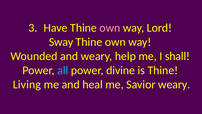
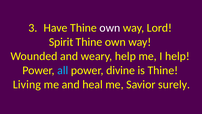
own colour: pink -> white (110, 28)
Sway: Sway -> Spirit (61, 42)
I shall: shall -> help (177, 56)
Savior weary: weary -> surely (174, 84)
